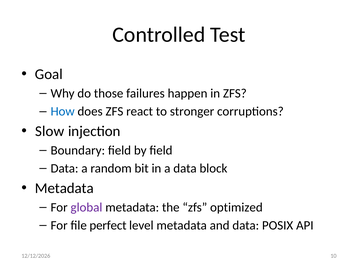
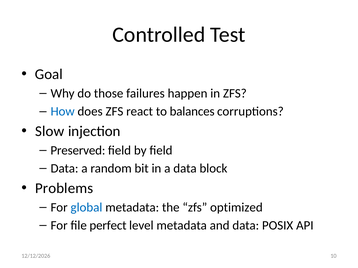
stronger: stronger -> balances (192, 112)
Boundary: Boundary -> Preserved (78, 151)
Metadata: Metadata -> Problems (64, 189)
global colour: purple -> blue (86, 208)
